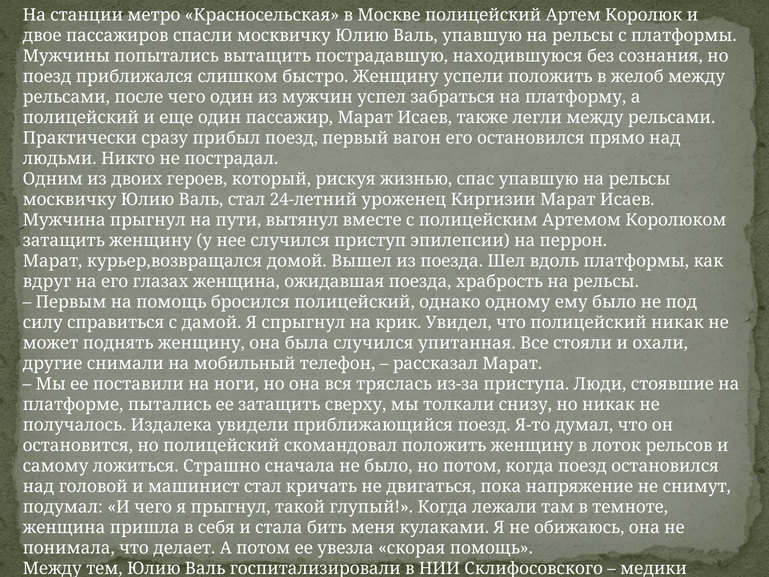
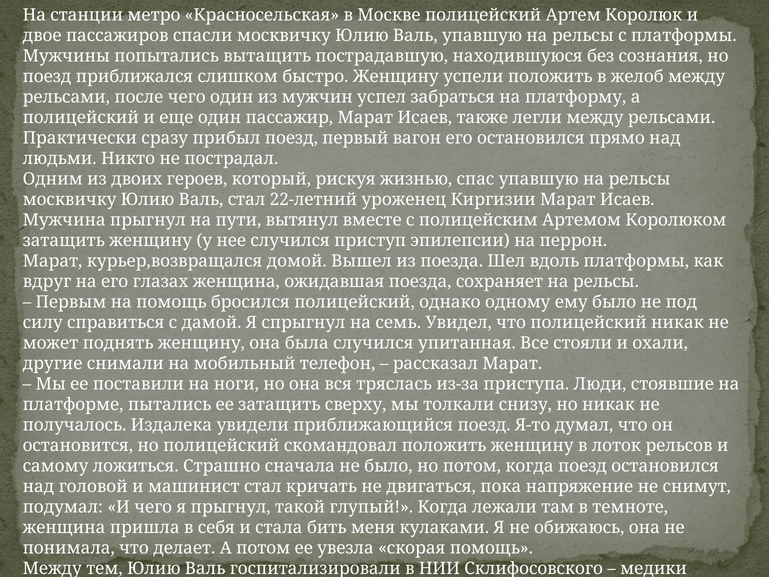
24-летний: 24-летний -> 22-летний (313, 200)
храбрость: храбрость -> сохраняет (499, 282)
крик: крик -> семь (398, 323)
